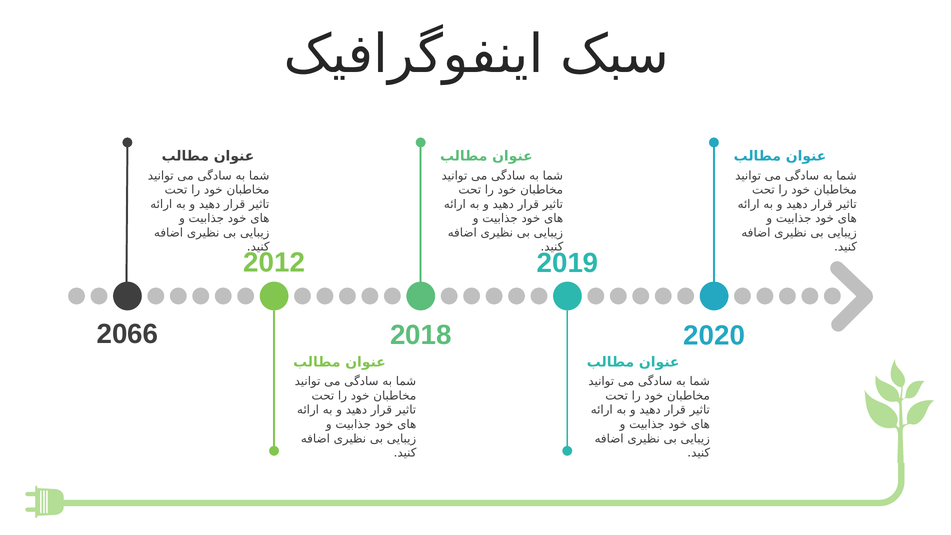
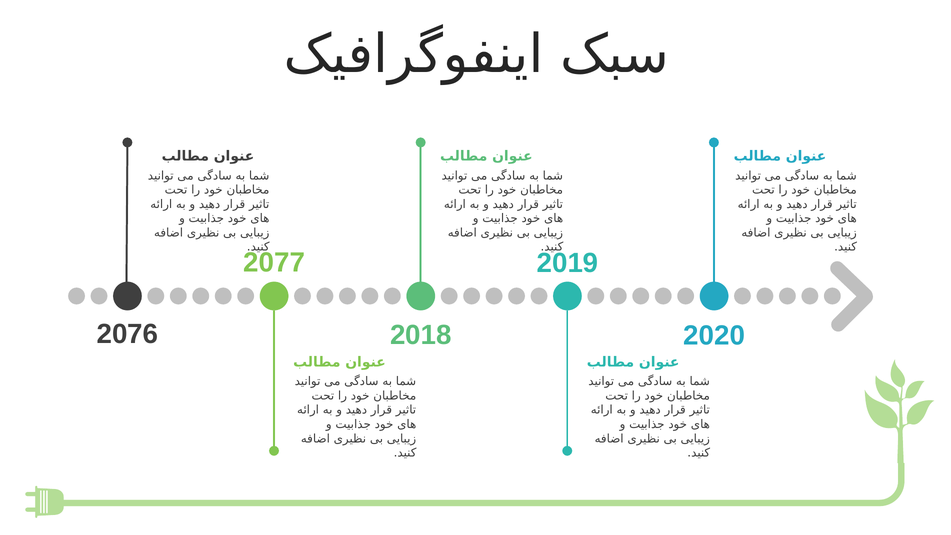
2012: 2012 -> 2077 (274, 262)
2066: 2066 -> 2076 (127, 334)
